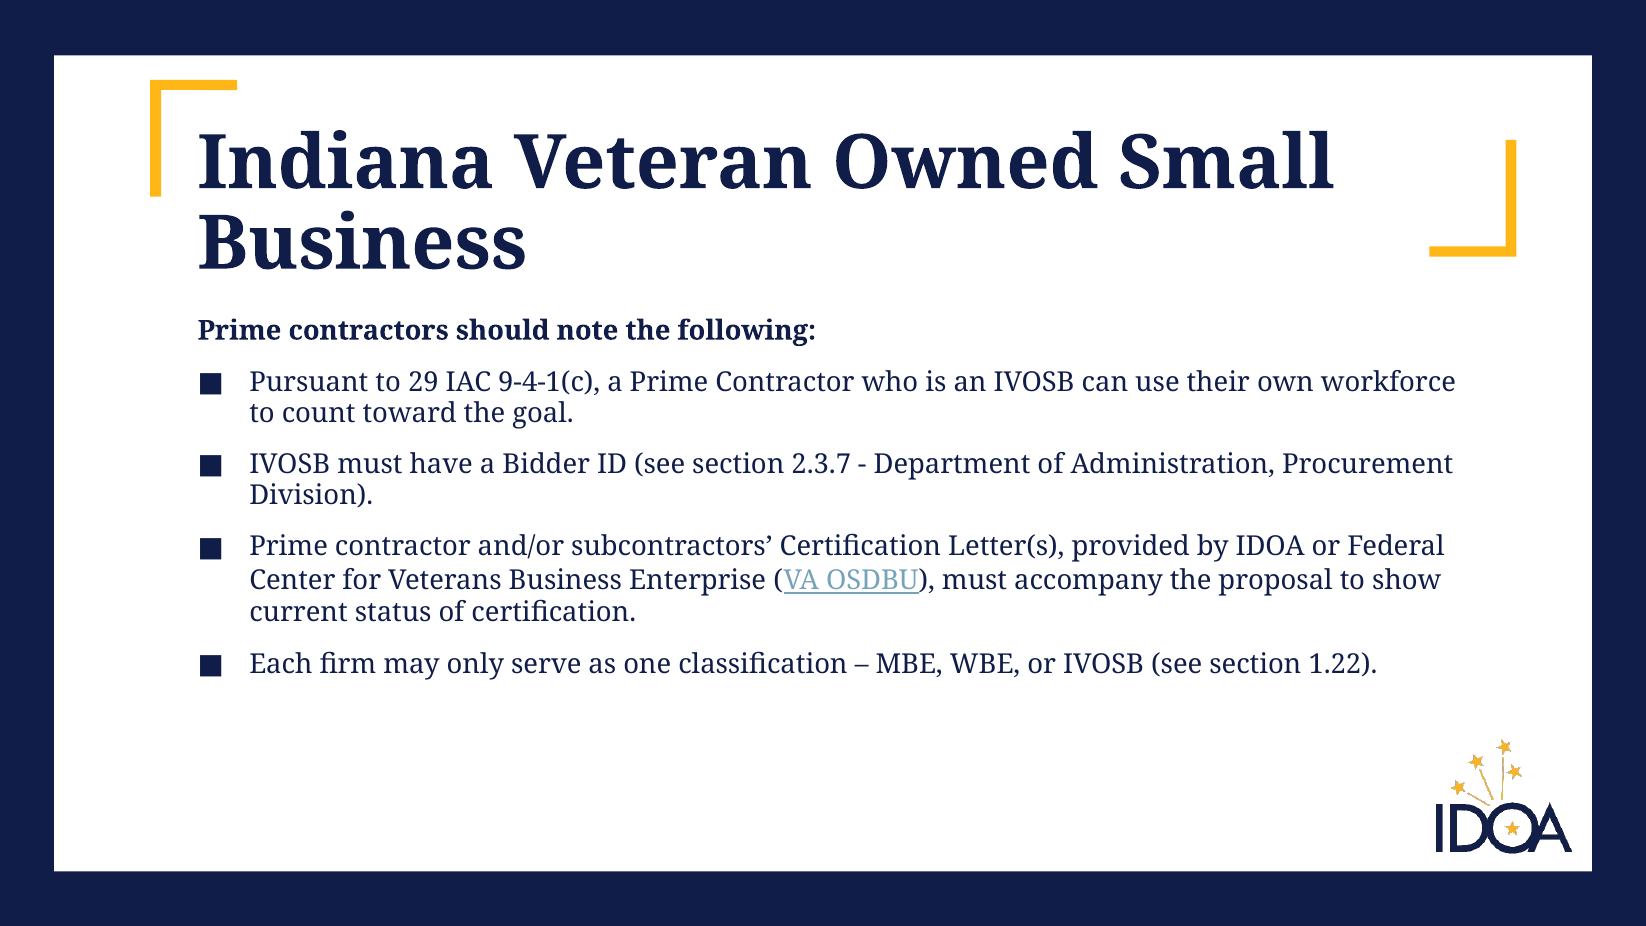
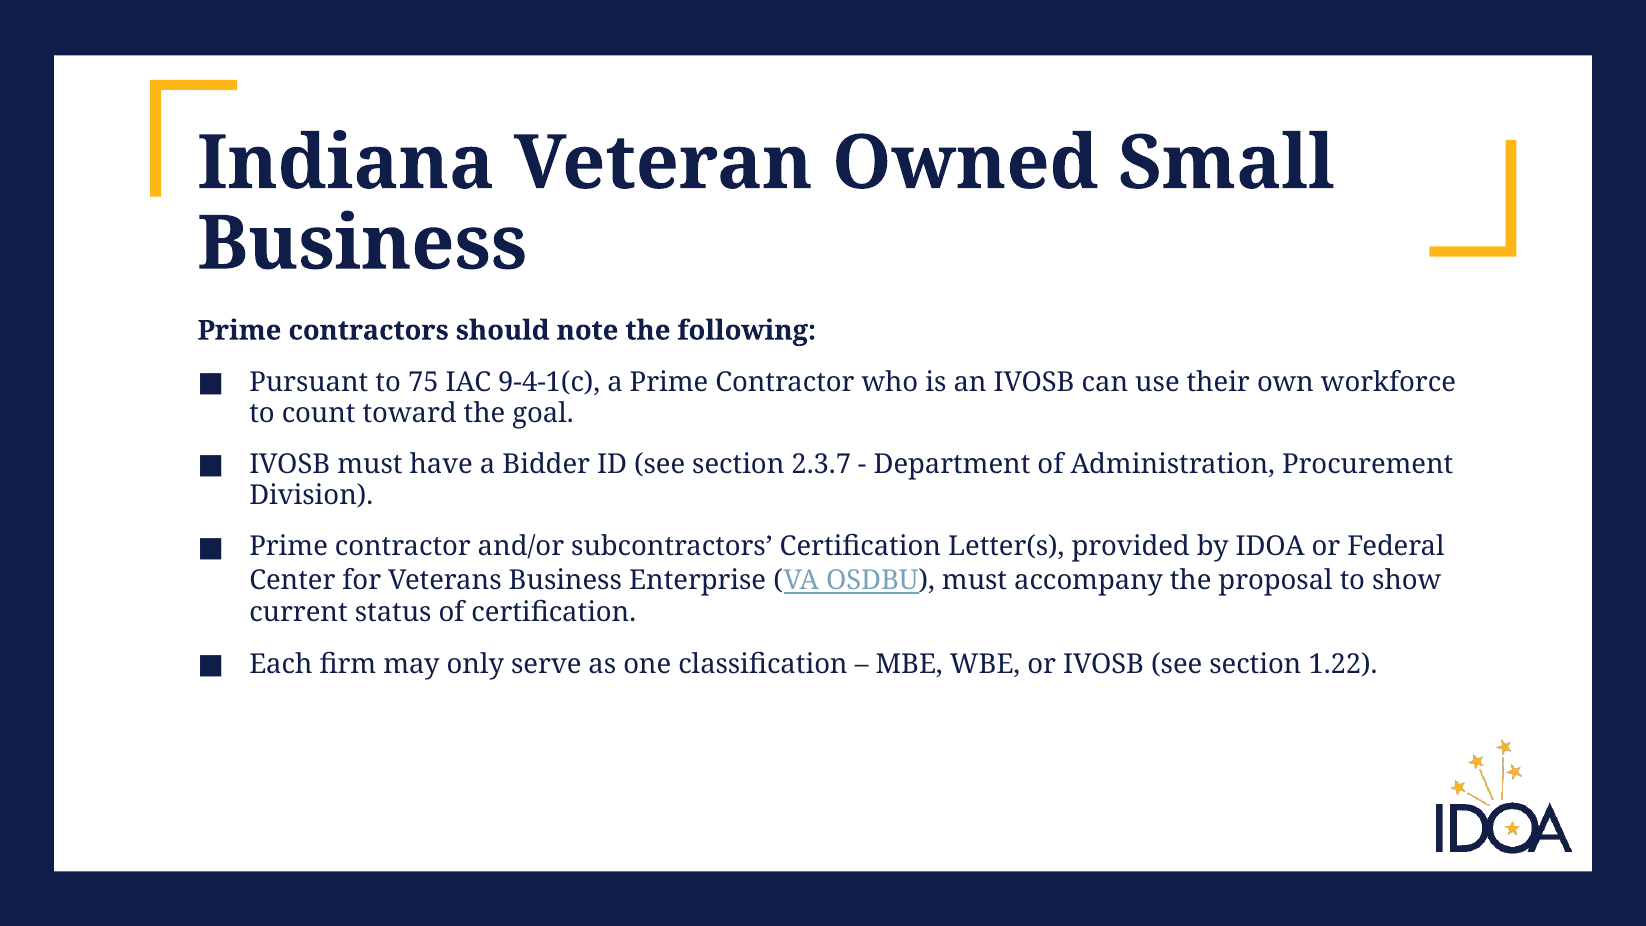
29: 29 -> 75 (423, 382)
